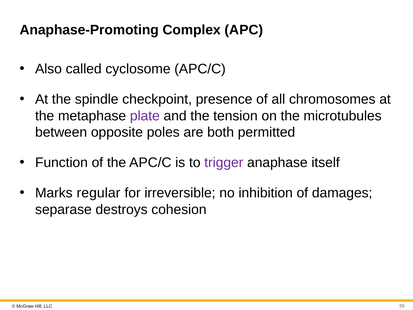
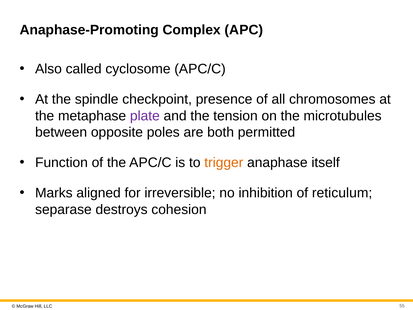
trigger colour: purple -> orange (224, 163)
regular: regular -> aligned (99, 193)
damages: damages -> reticulum (342, 193)
